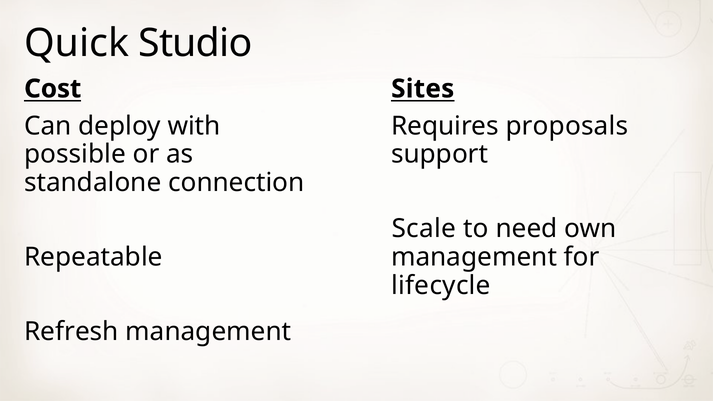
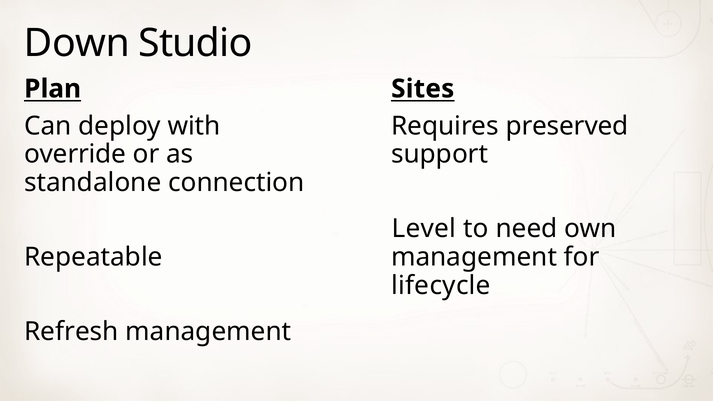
Quick: Quick -> Down (77, 43)
Cost: Cost -> Plan (53, 89)
proposals: proposals -> preserved (567, 126)
possible: possible -> override (75, 154)
Scale: Scale -> Level (424, 229)
